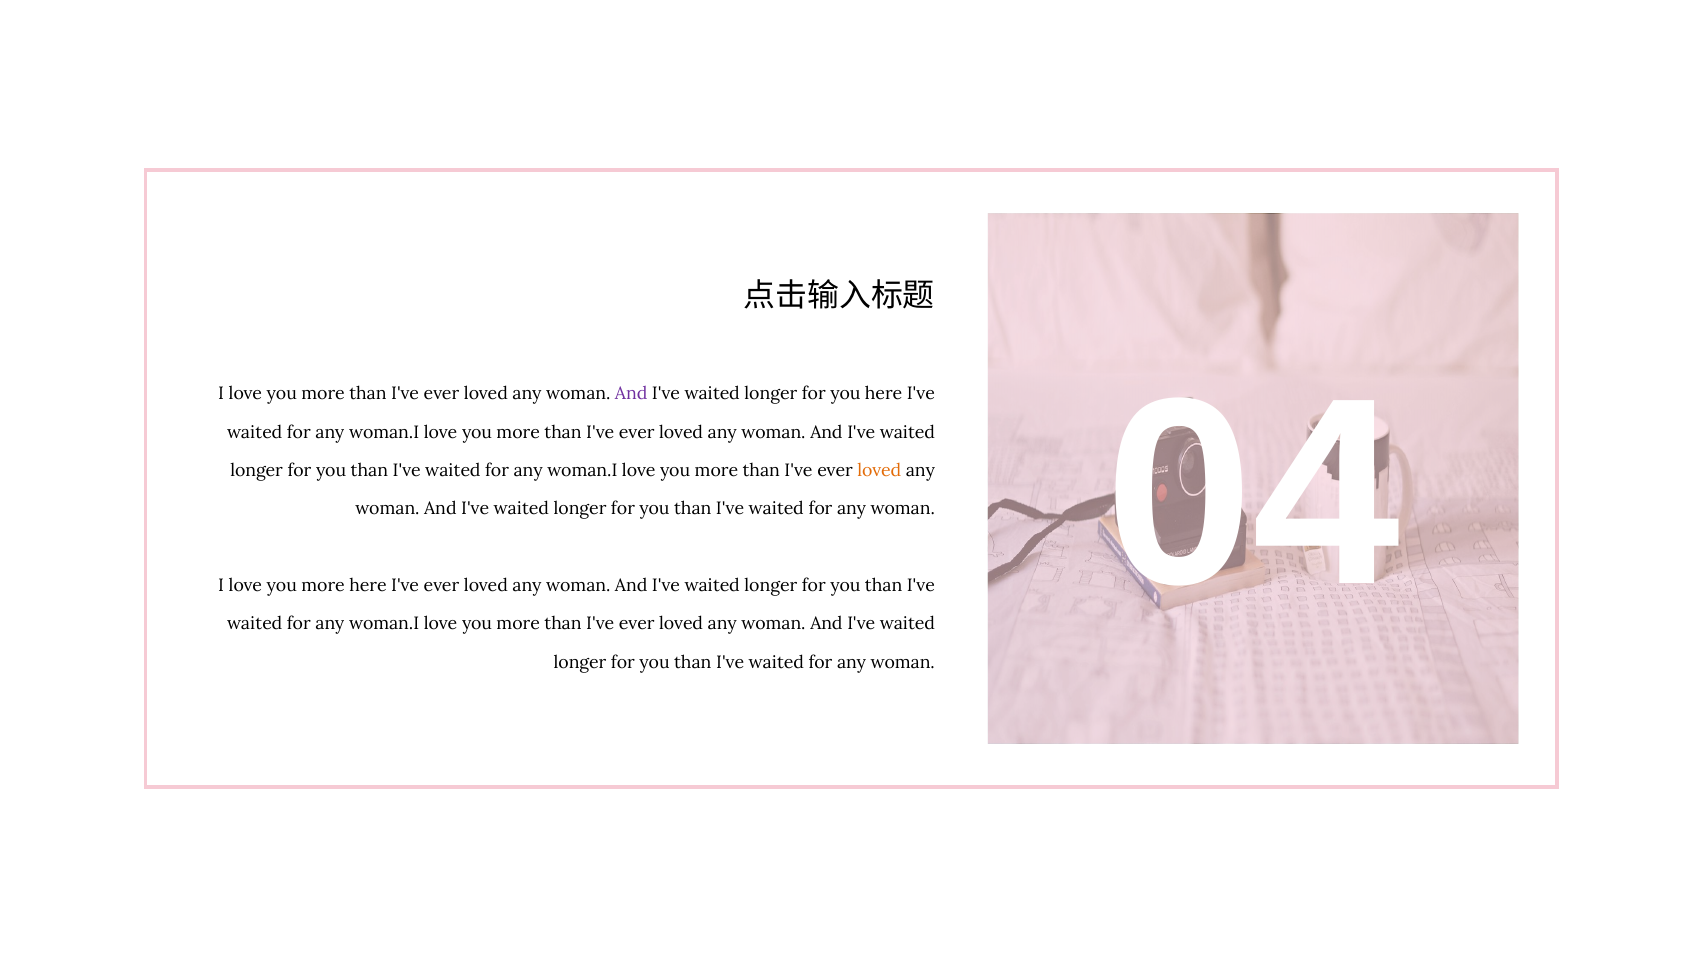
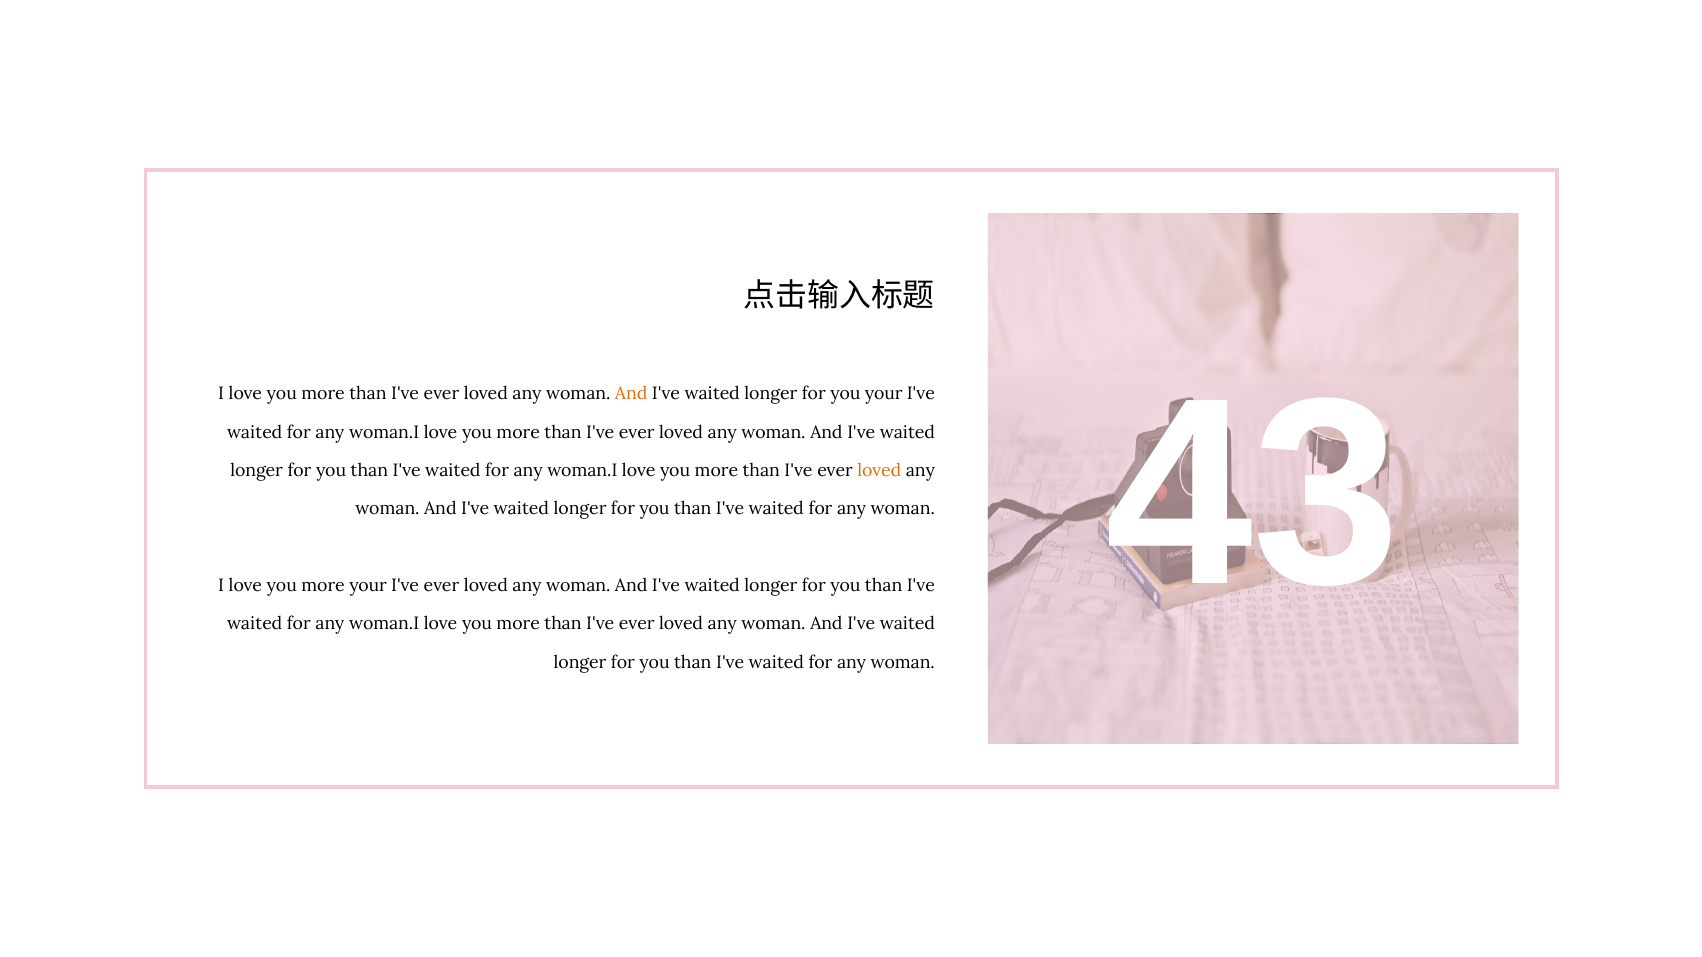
And colour: purple -> orange (631, 394)
you here: here -> your (884, 394)
04: 04 -> 43 (1253, 496)
more here: here -> your (368, 586)
